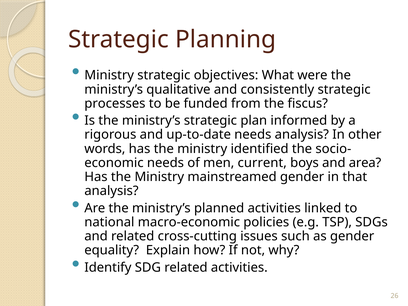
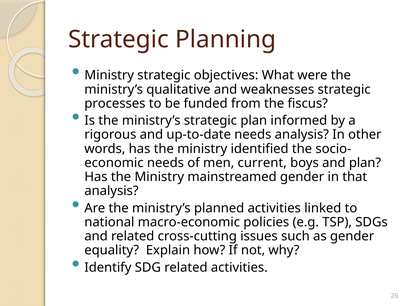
consistently: consistently -> weaknesses (277, 89)
and area: area -> plan (365, 163)
